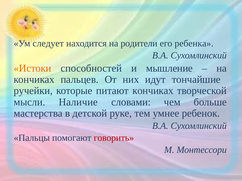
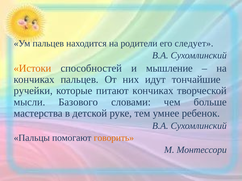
Ум следует: следует -> пальцев (48, 43)
ребенка: ребенка -> следует (194, 43)
Наличие: Наличие -> Базового (78, 102)
говорить colour: red -> orange (114, 138)
